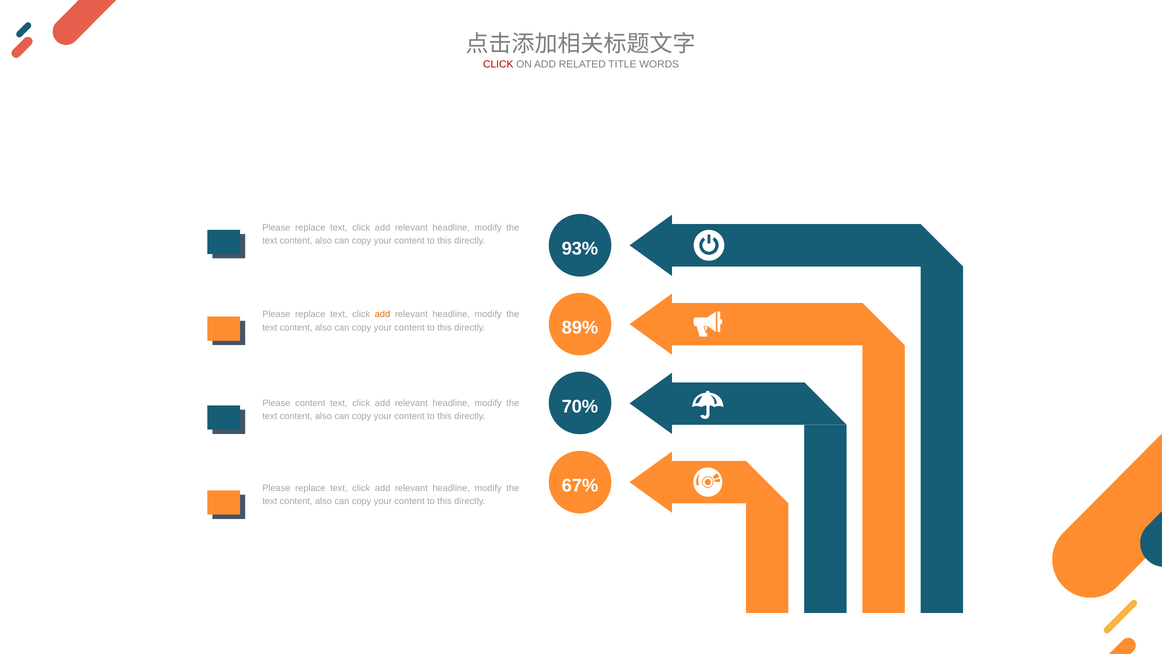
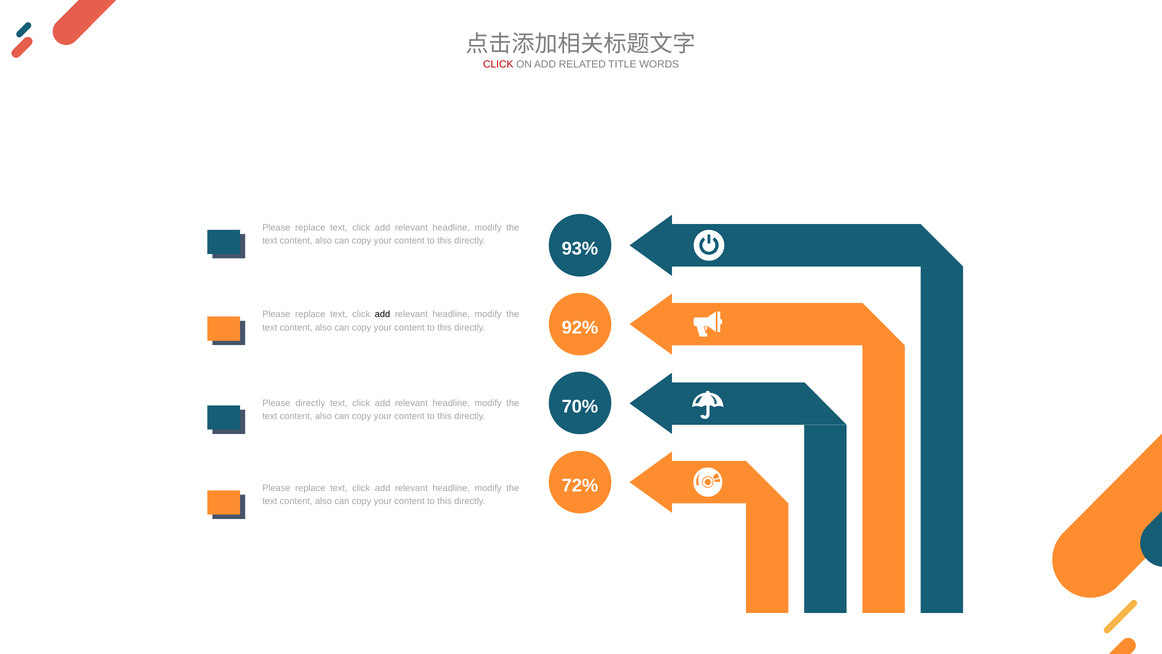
add colour: orange -> black (383, 314)
89%: 89% -> 92% (580, 327)
Please content: content -> directly (310, 403)
67%: 67% -> 72% (580, 485)
